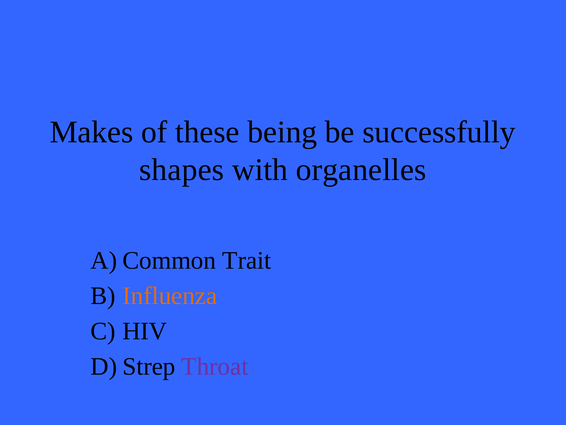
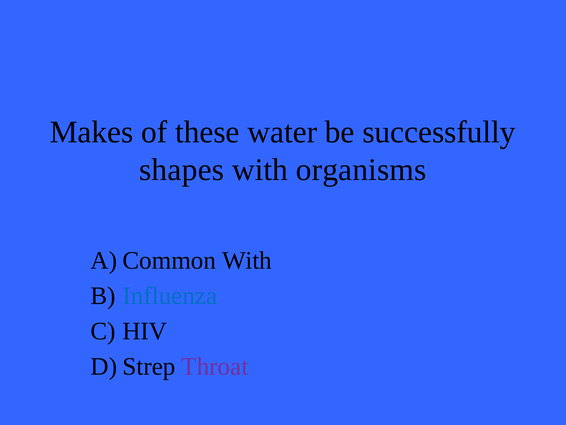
being: being -> water (282, 132)
organelles: organelles -> organisms (361, 170)
Trait: Trait -> With (247, 260)
Influenza colour: orange -> blue (170, 295)
